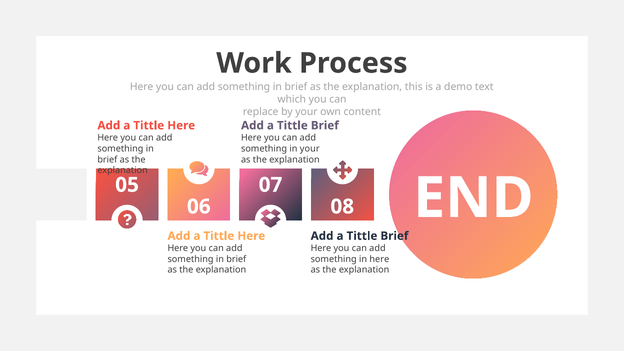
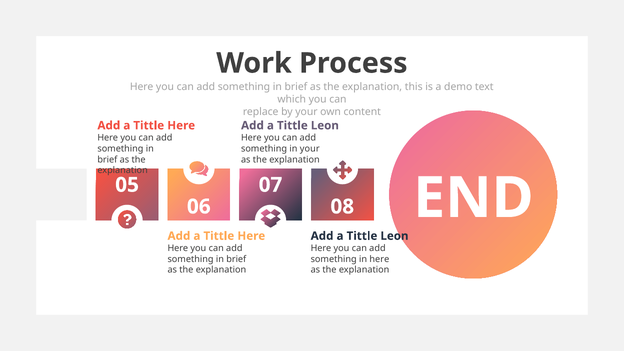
Brief: Brief -> Leon (325, 126)
Brief: Brief -> Leon (394, 236)
